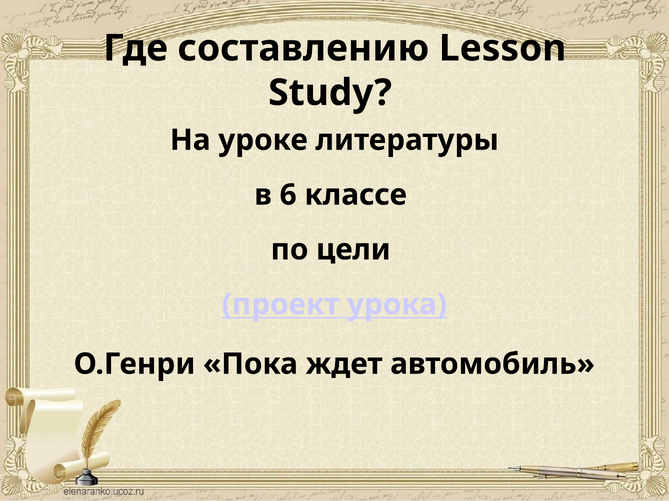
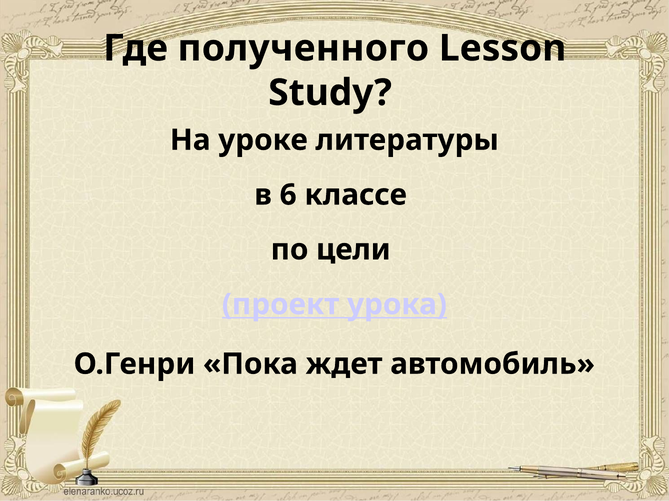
составлению: составлению -> полученного (303, 48)
